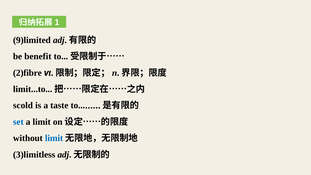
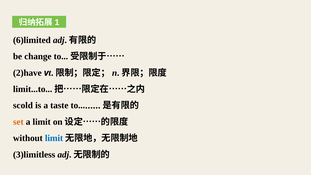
9)limited: 9)limited -> 6)limited (32, 40)
benefit: benefit -> change (38, 56)
2)fibre: 2)fibre -> 2)have (27, 73)
set colour: blue -> orange (18, 122)
